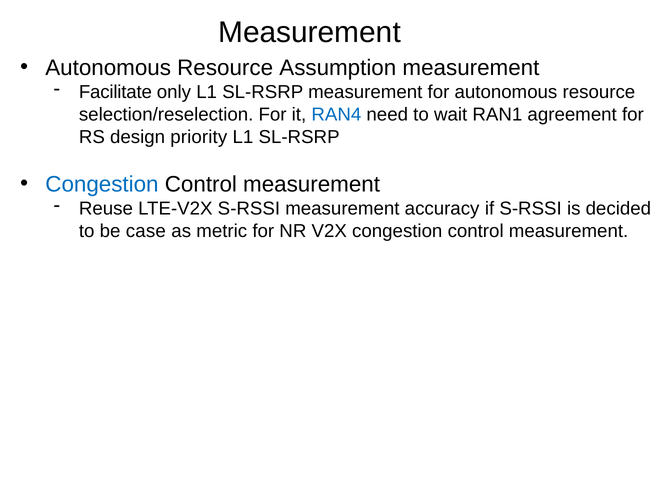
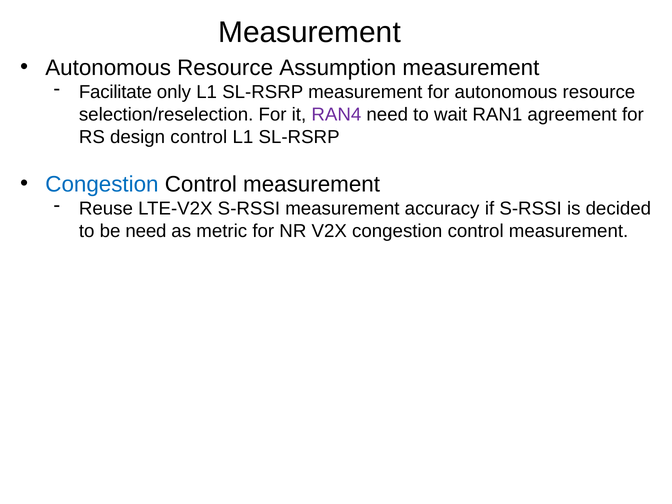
RAN4 colour: blue -> purple (336, 114)
design priority: priority -> control (199, 137)
be case: case -> need (146, 231)
